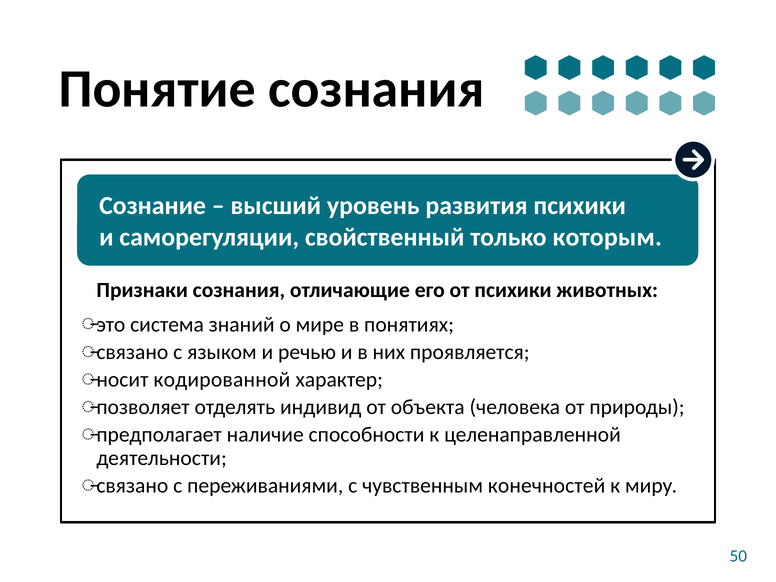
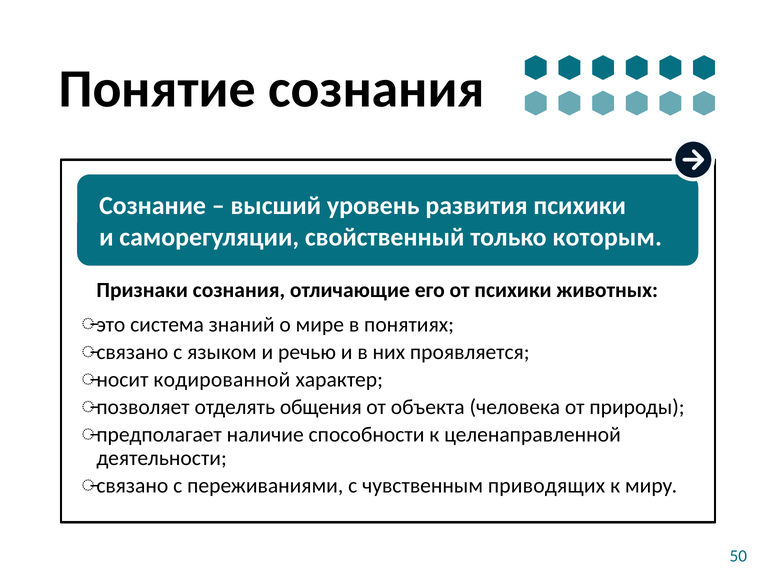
индивид: индивид -> общения (321, 407)
конечностей: конечностей -> приводящих (547, 486)
